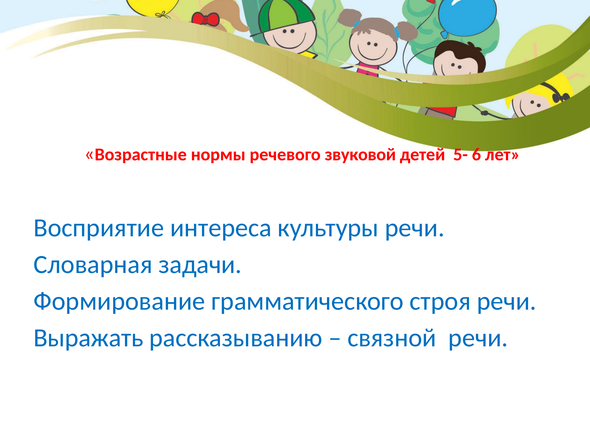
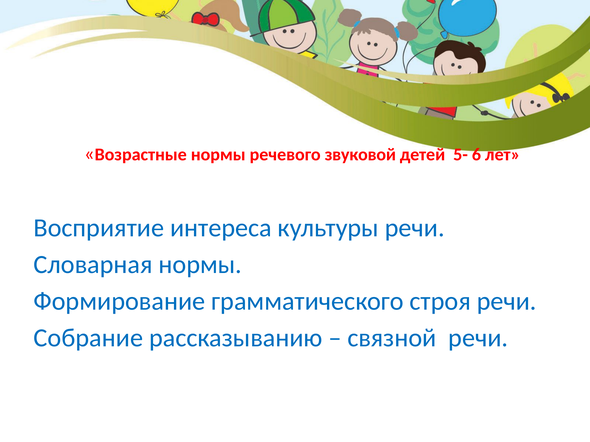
Словарная задачи: задачи -> нормы (200, 265)
Выражать: Выражать -> Собрание (88, 338)
